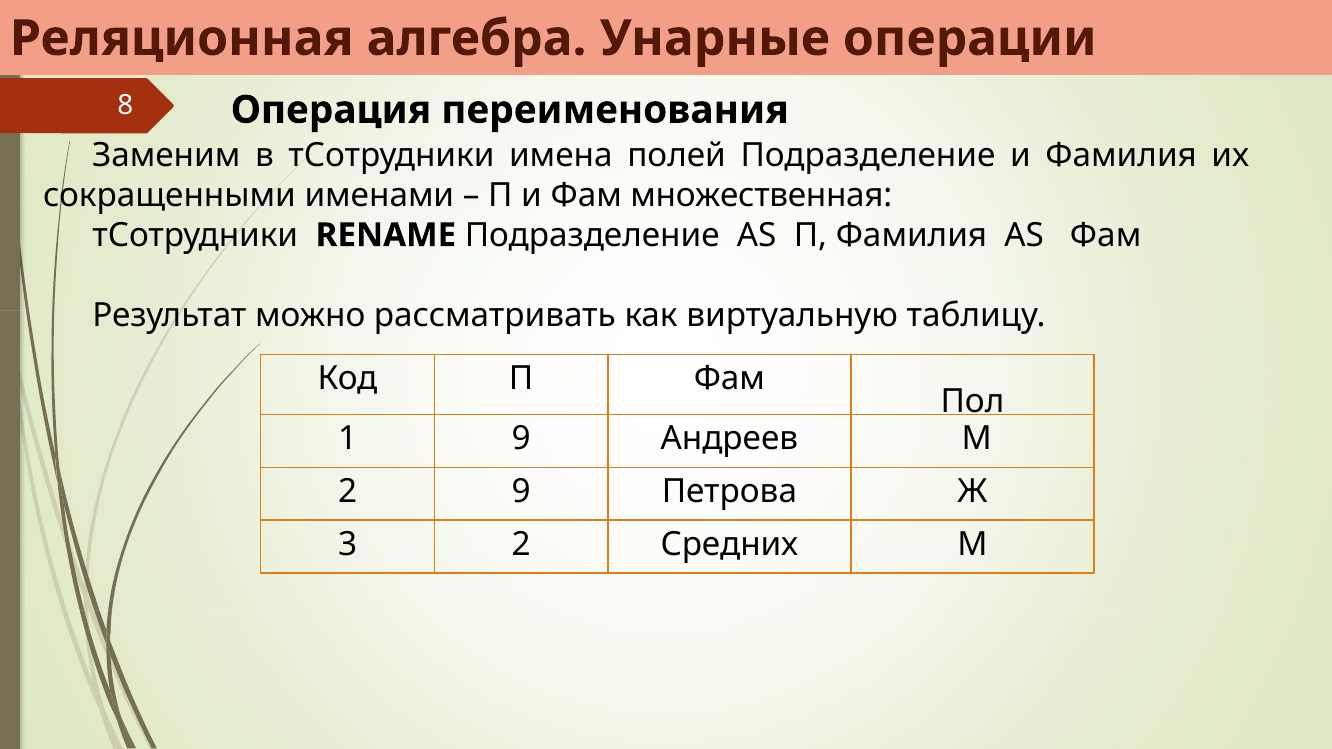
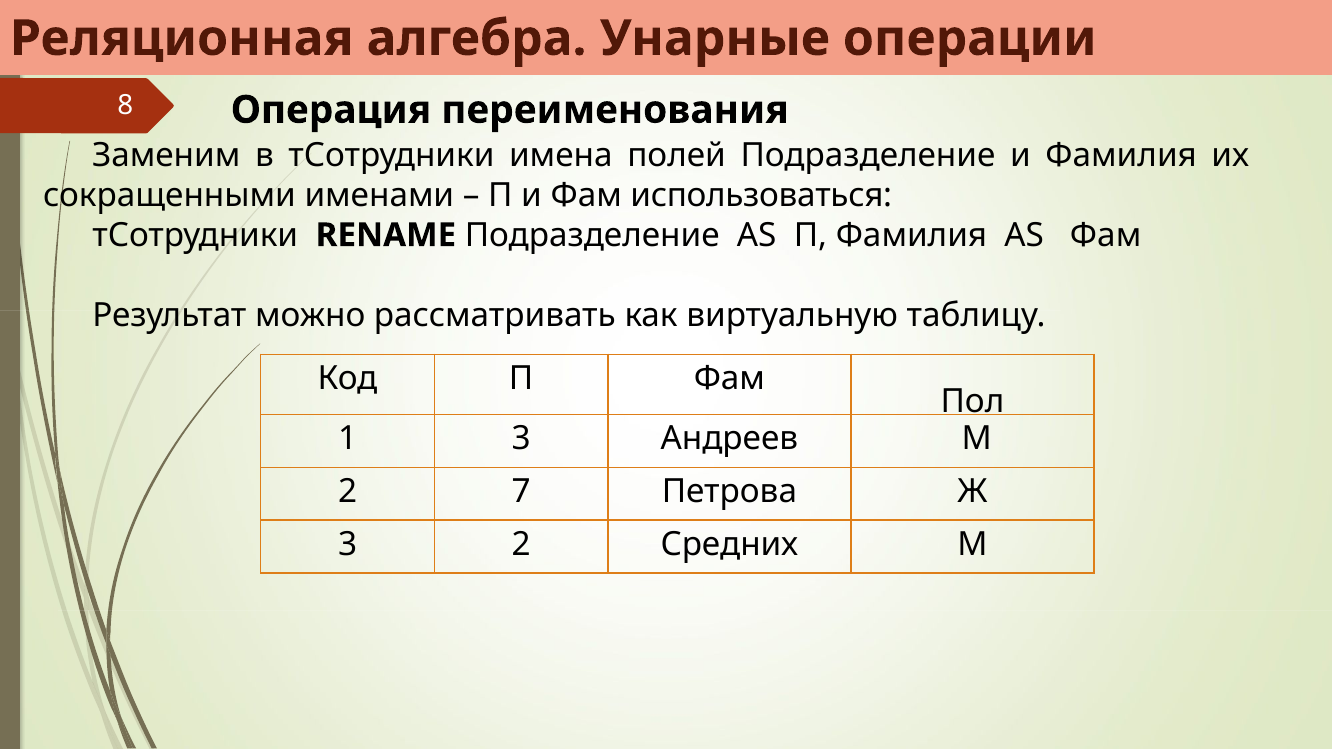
множественная: множественная -> использоваться (761, 195)
1 9: 9 -> 3 (521, 439)
2 9: 9 -> 7 (521, 492)
